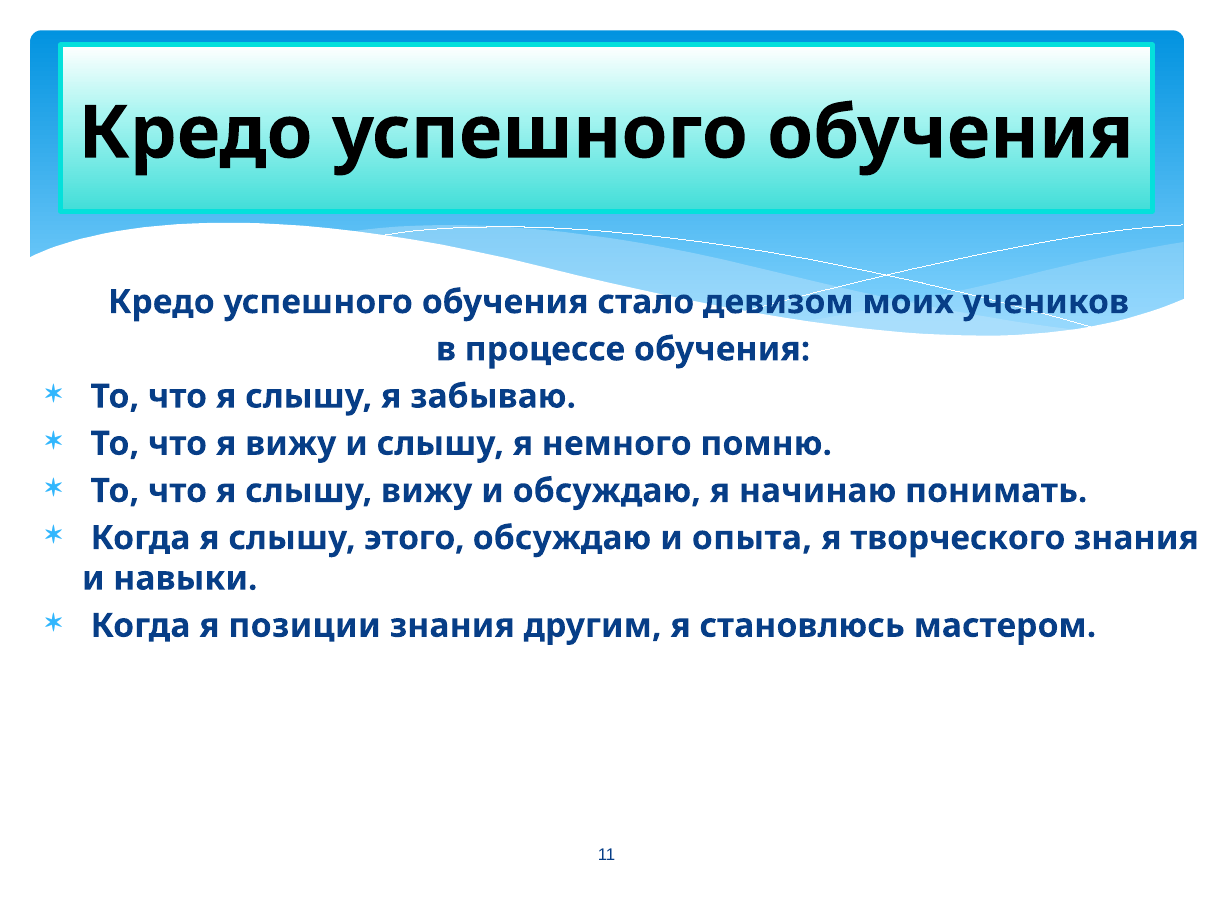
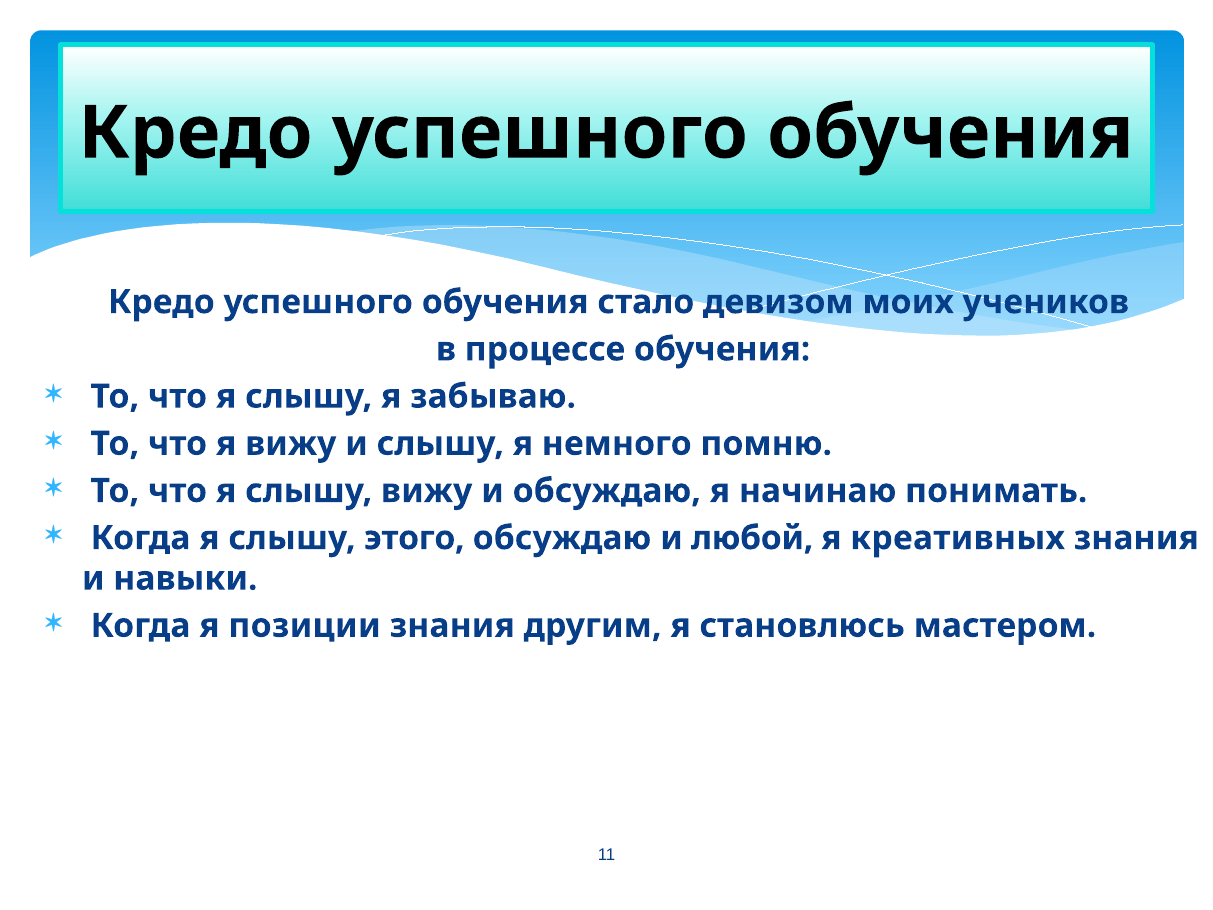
опыта: опыта -> любой (752, 538)
творческого: творческого -> креативных (958, 538)
